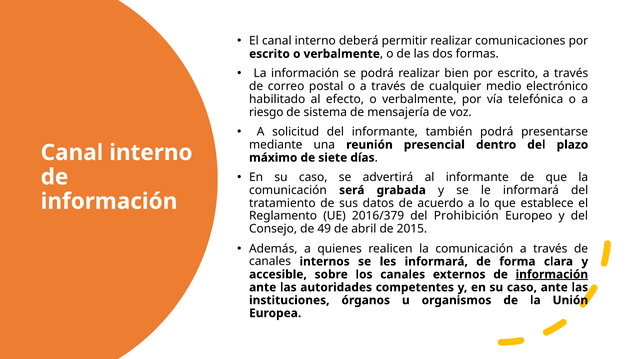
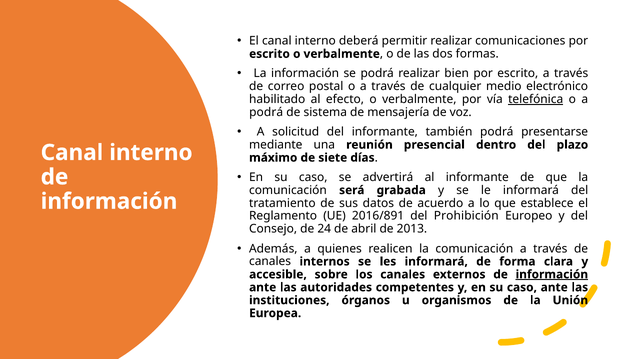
telefónica underline: none -> present (536, 99)
riesgo: riesgo -> podrá (266, 112)
2016/379: 2016/379 -> 2016/891 (378, 216)
49: 49 -> 24 (324, 229)
2015: 2015 -> 2013 (412, 229)
